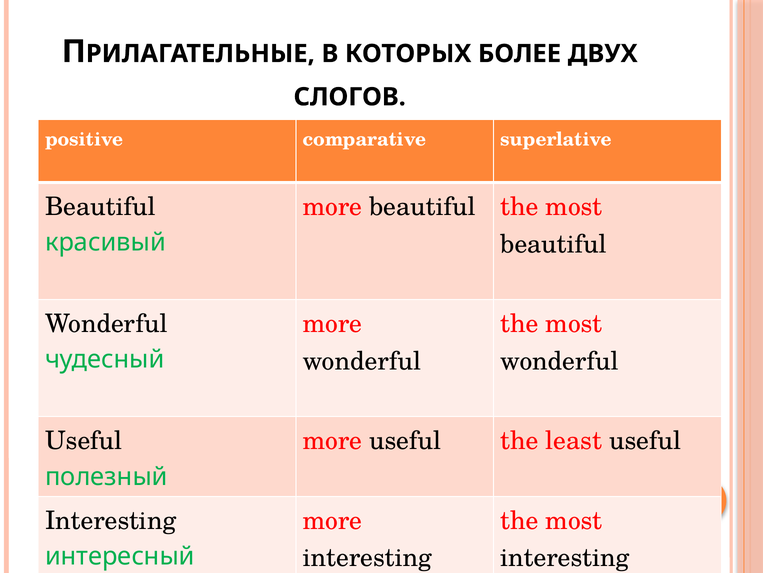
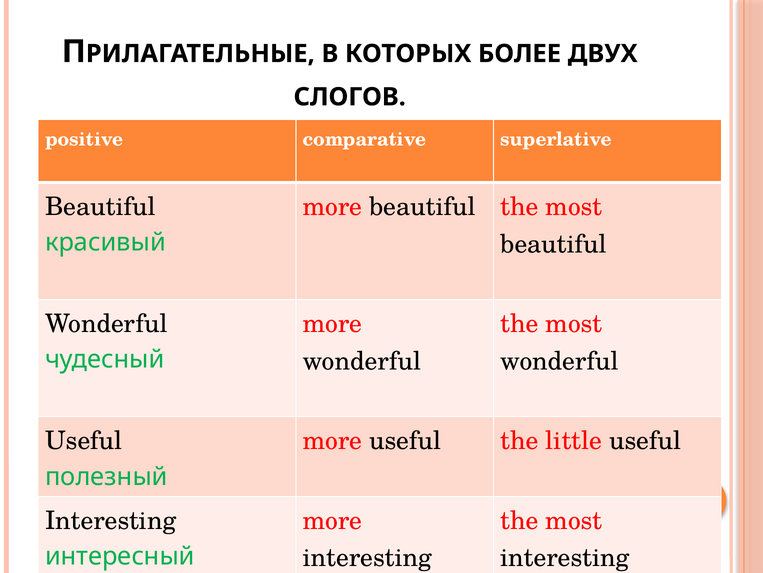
least: least -> little (574, 440)
